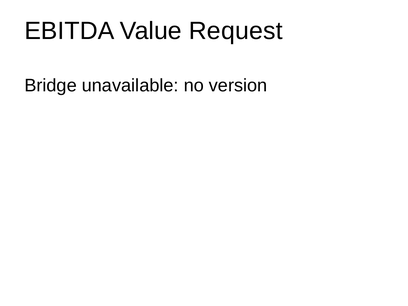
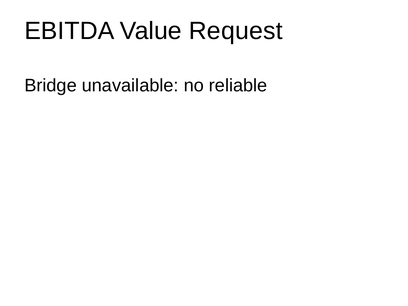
version: version -> reliable (238, 86)
